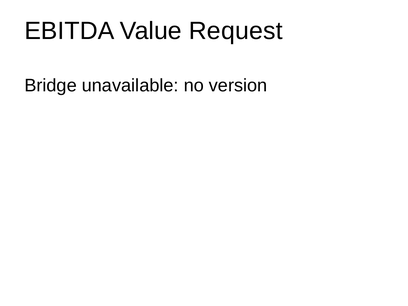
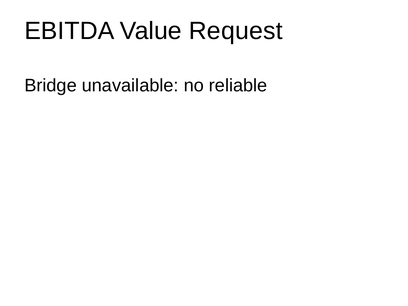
version: version -> reliable (238, 86)
